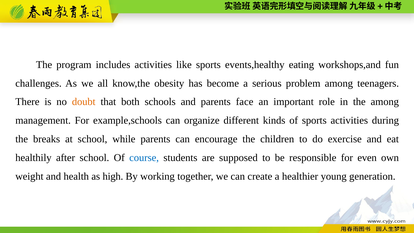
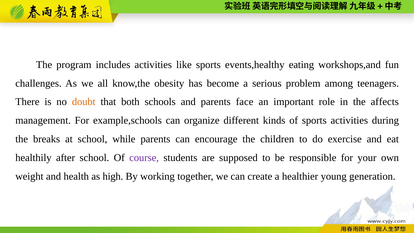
the among: among -> affects (385, 102)
course colour: blue -> purple (144, 158)
even: even -> your (367, 158)
